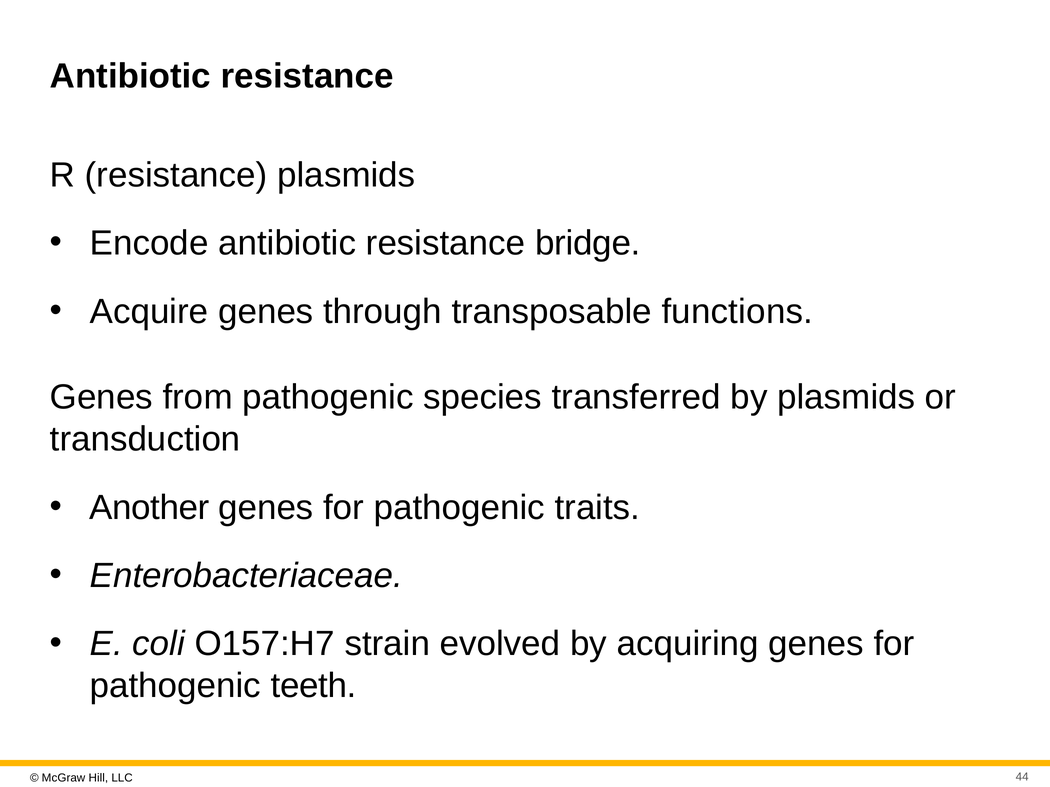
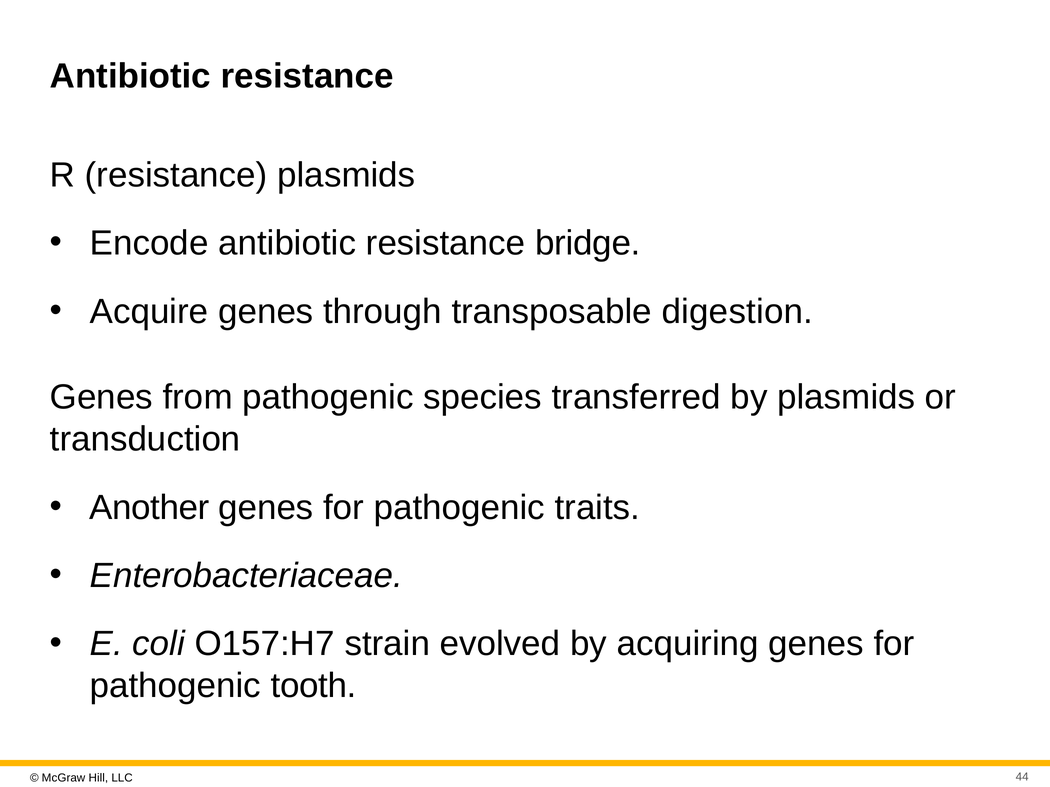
functions: functions -> digestion (737, 312)
teeth: teeth -> tooth (314, 686)
